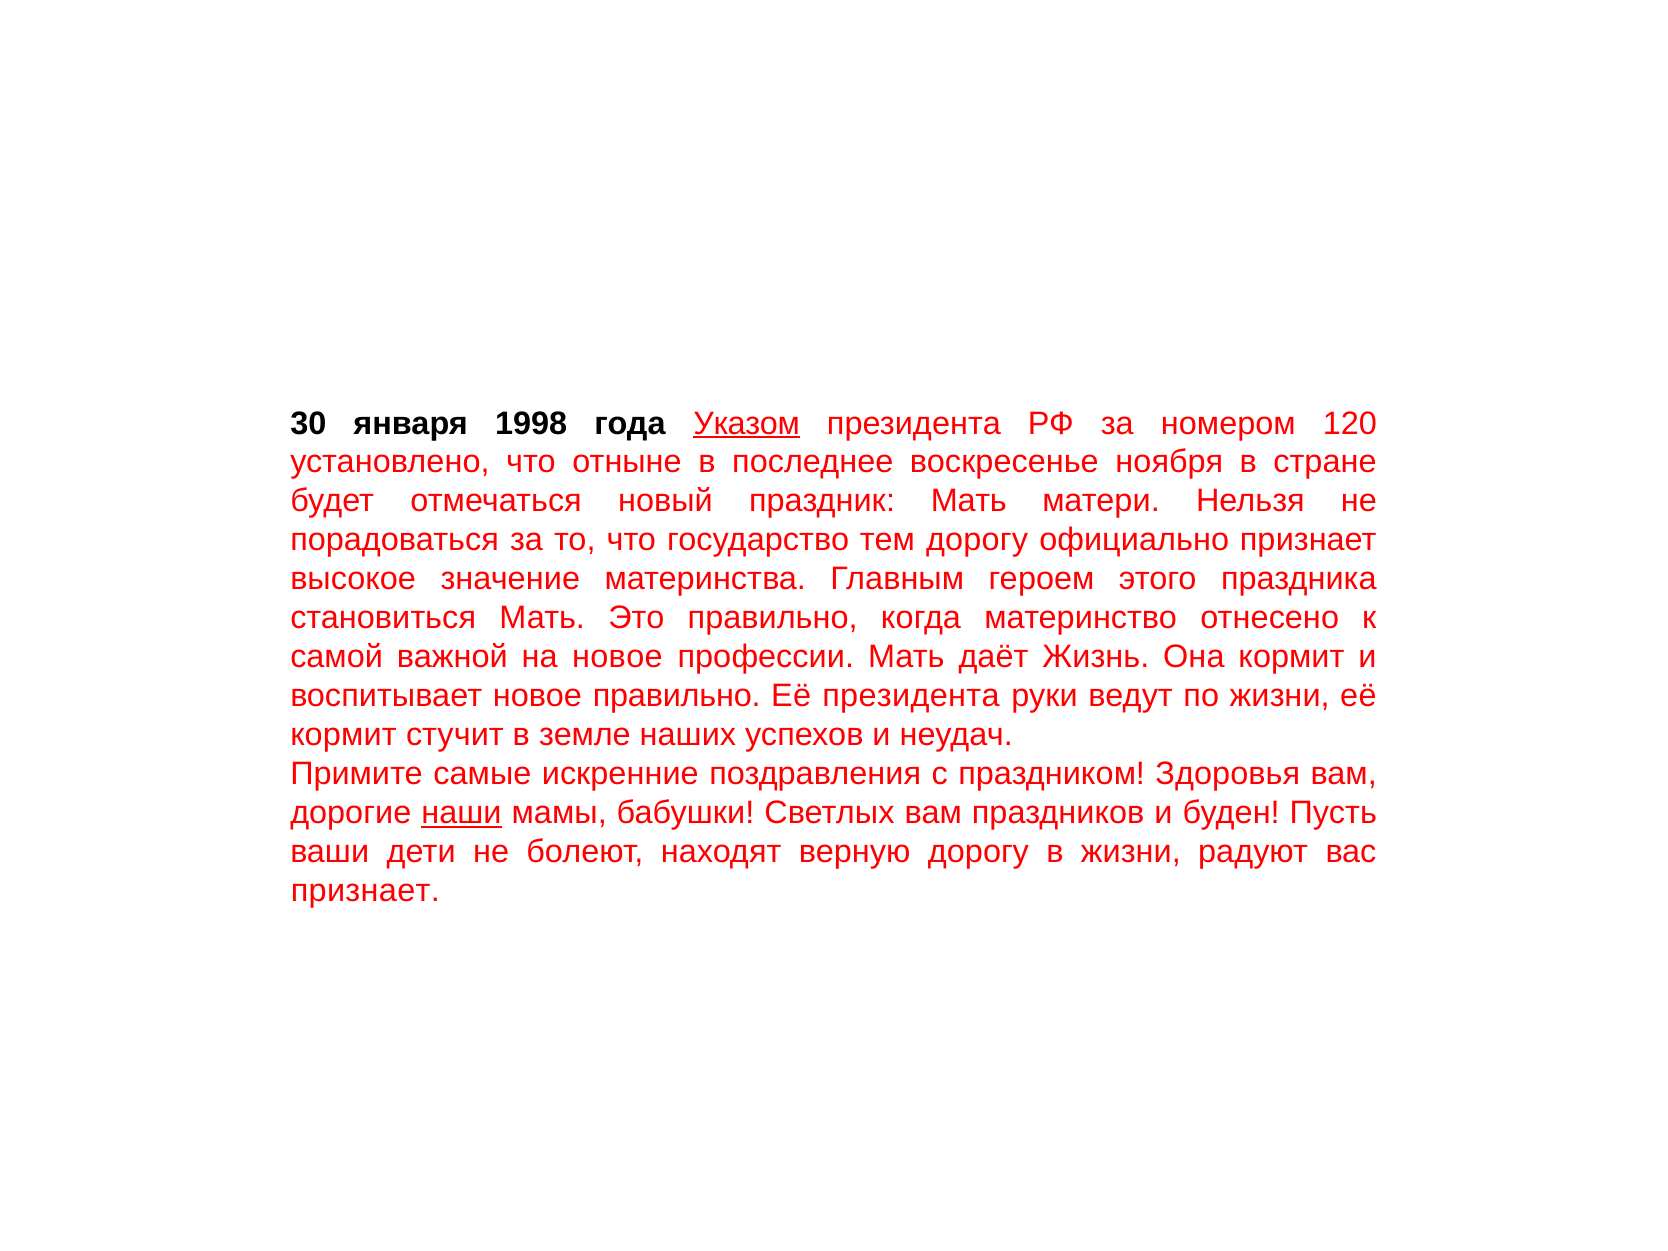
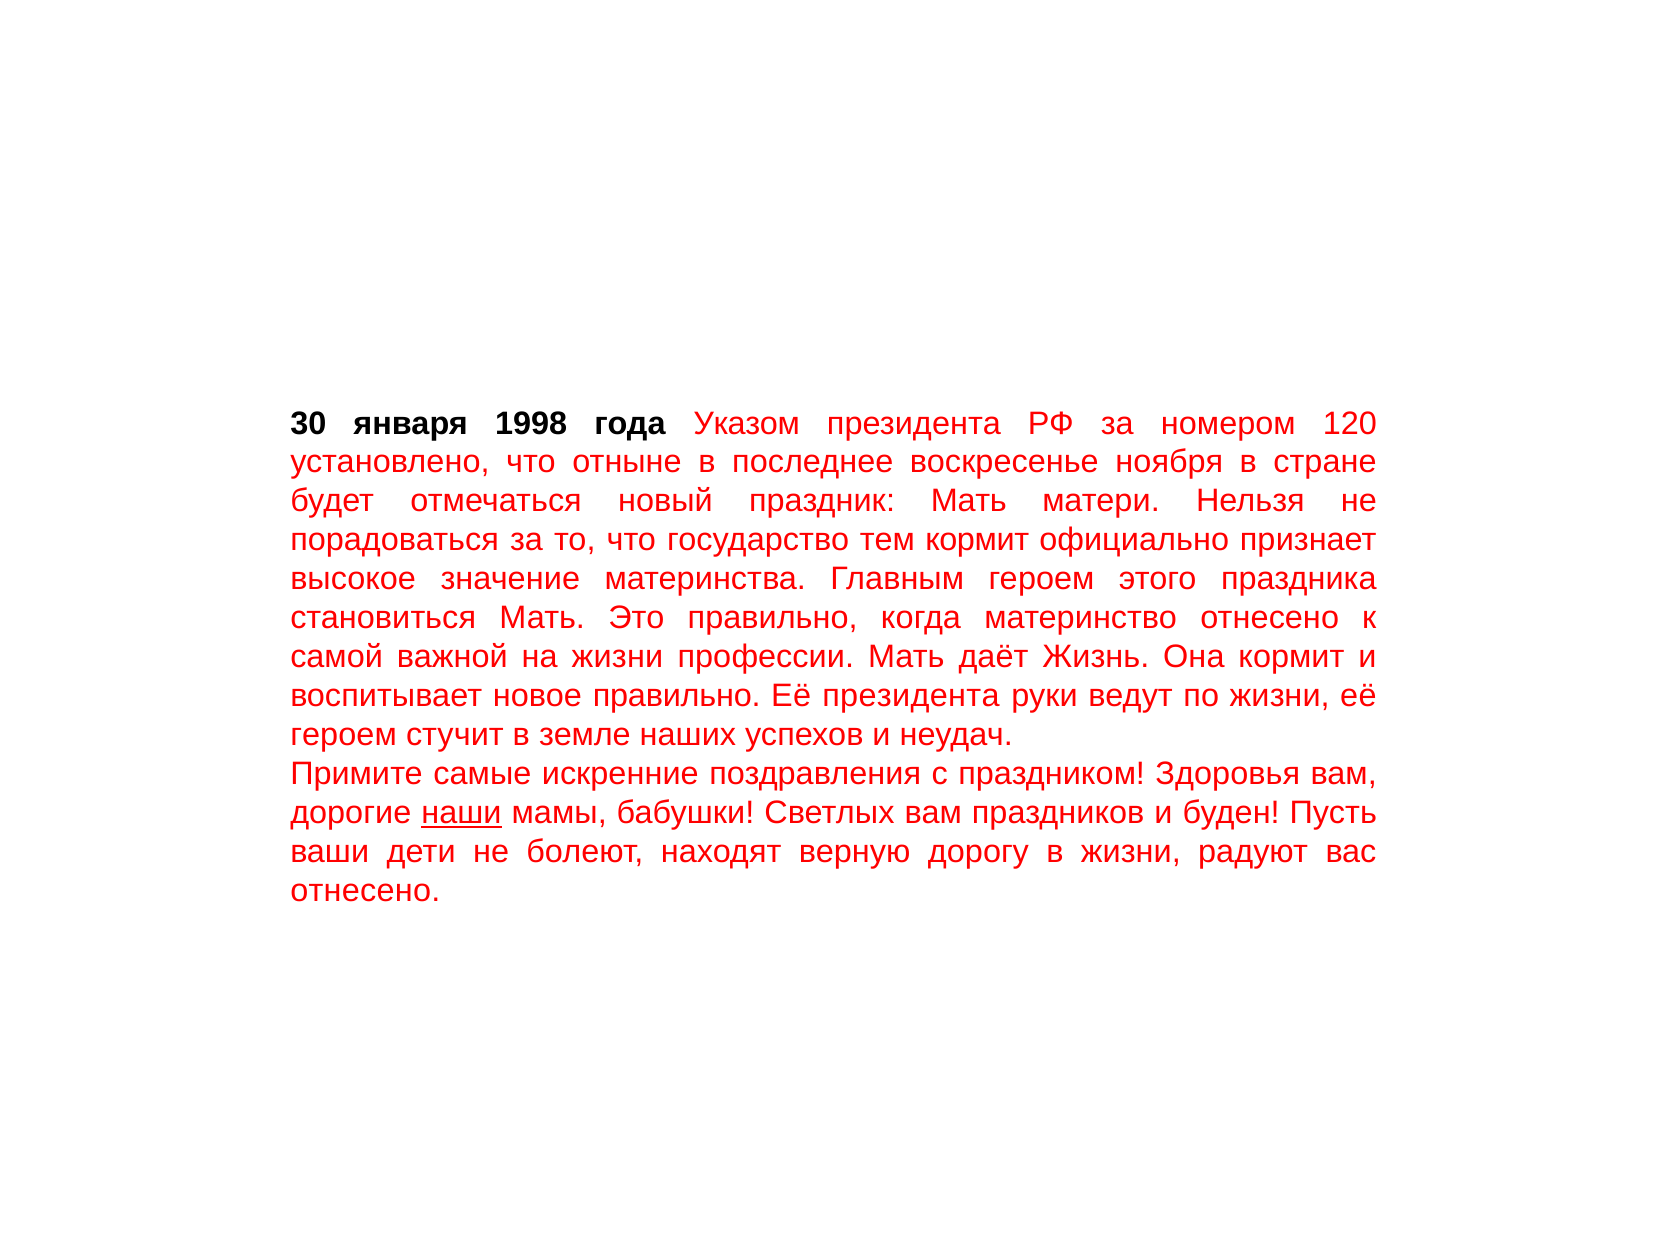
Указом underline: present -> none (747, 423)
тем дорогу: дорогу -> кормит (977, 540)
на новое: новое -> жизни (617, 657)
кормит: кормит -> героем (344, 735)
признает: признает -> отнесено (365, 891)
